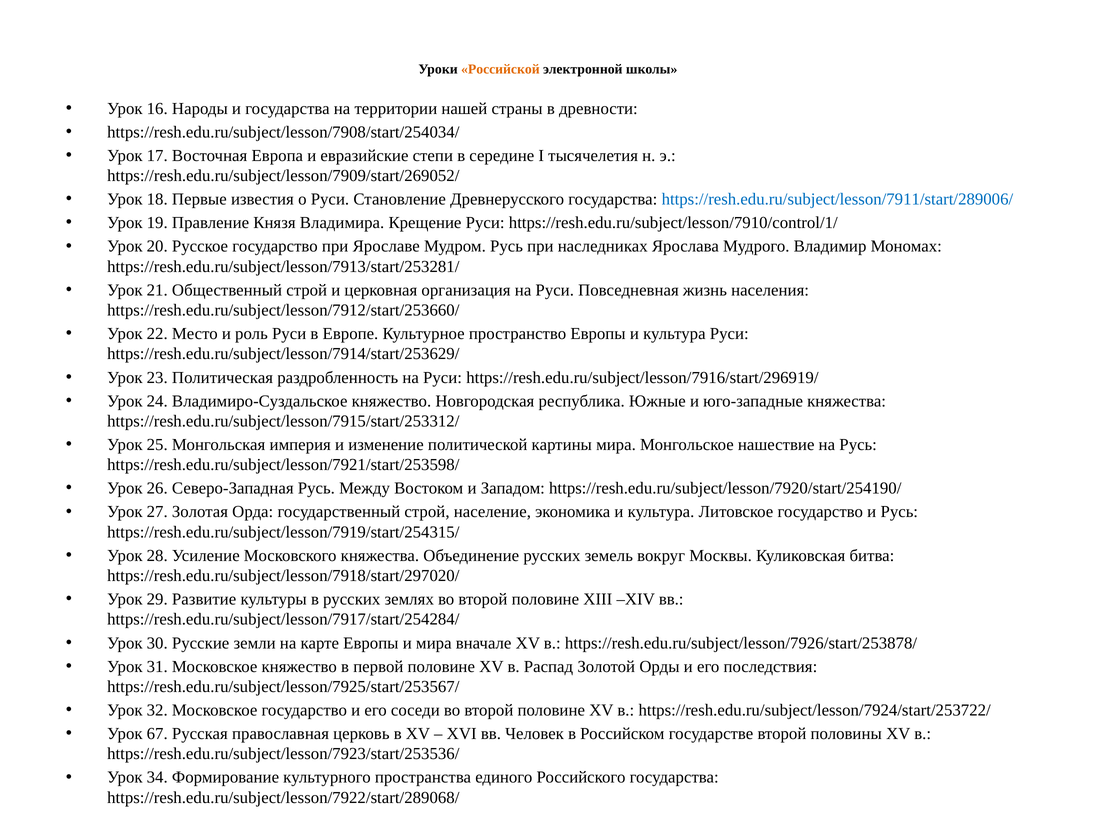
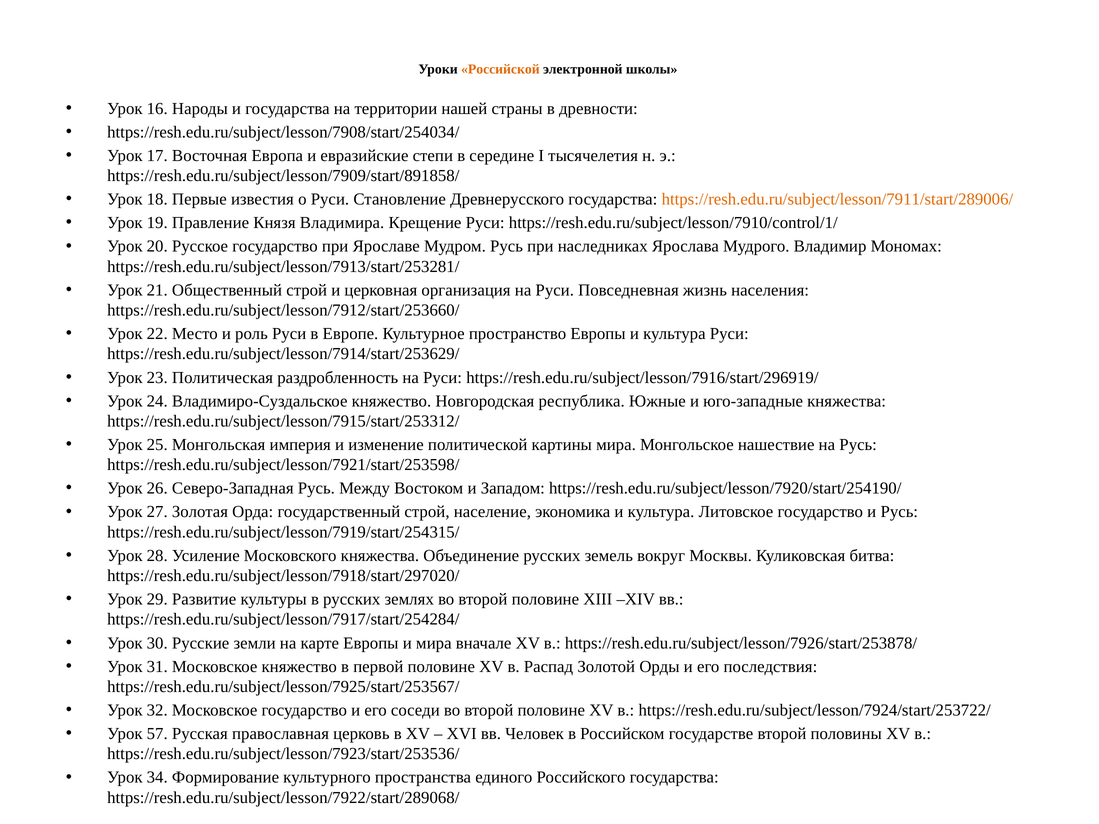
https://resh.edu.ru/subject/lesson/7909/start/269052/: https://resh.edu.ru/subject/lesson/7909/start/269052/ -> https://resh.edu.ru/subject/lesson/7909/start/891858/ (283, 176)
https://resh.edu.ru/subject/lesson/7911/start/289006/ colour: blue -> orange (837, 199)
67: 67 -> 57 (157, 734)
